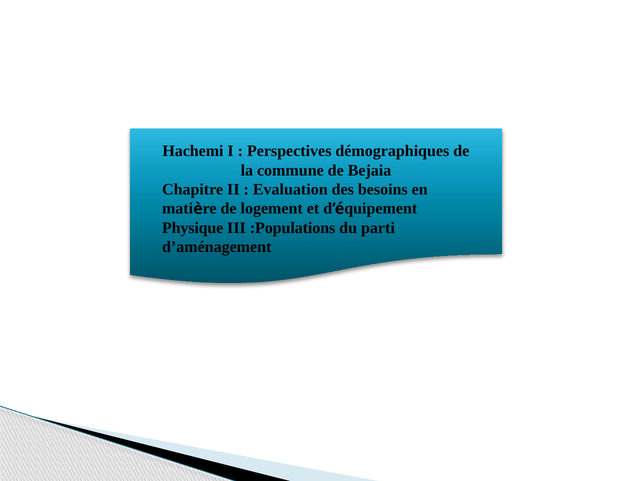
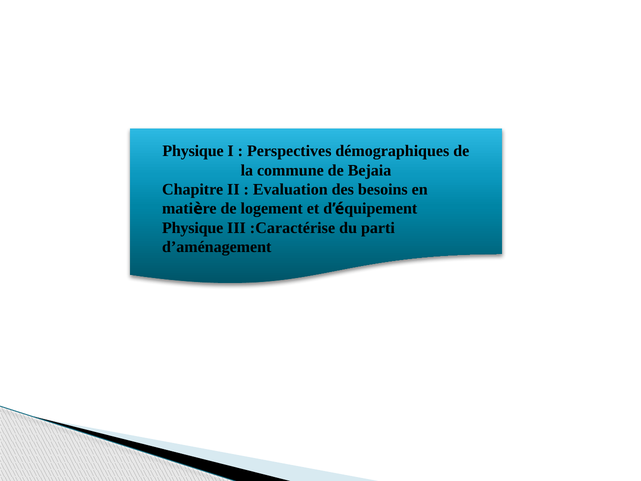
Hachemi: Hachemi -> Physique (193, 151)
:Populations: :Populations -> :Caractérise (293, 228)
